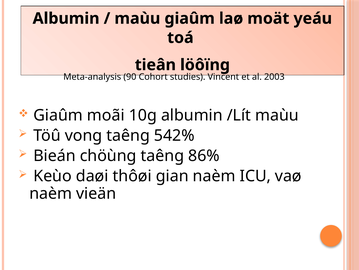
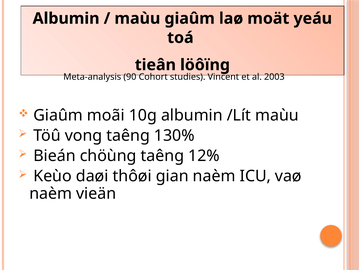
542%: 542% -> 130% (174, 135)
86%: 86% -> 12% (204, 155)
